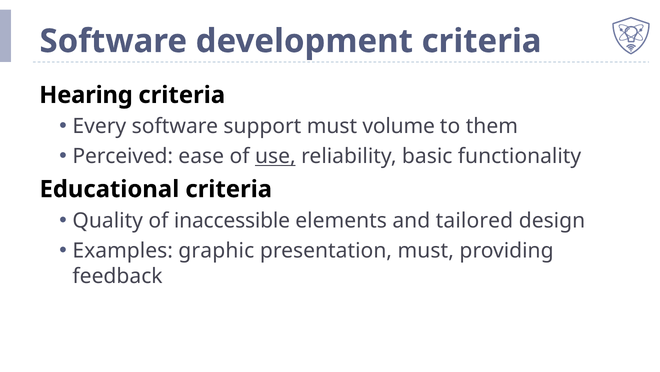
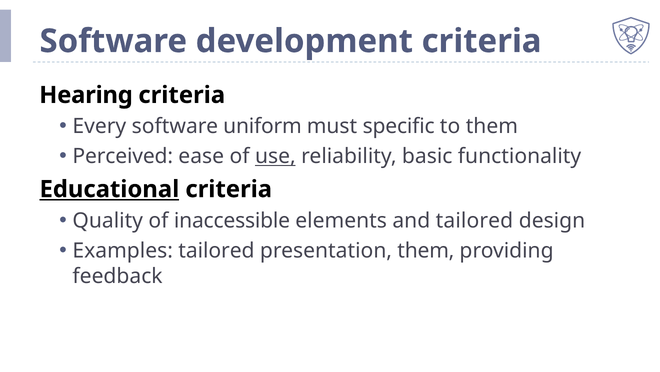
support: support -> uniform (263, 126)
volume: volume -> specific (399, 126)
Educational underline: none -> present (109, 189)
Examples graphic: graphic -> tailored (216, 250)
presentation must: must -> them (426, 250)
